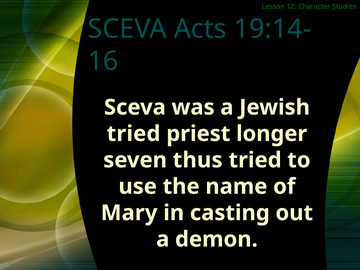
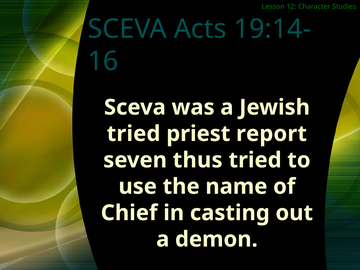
longer: longer -> report (272, 134)
Mary: Mary -> Chief (129, 213)
